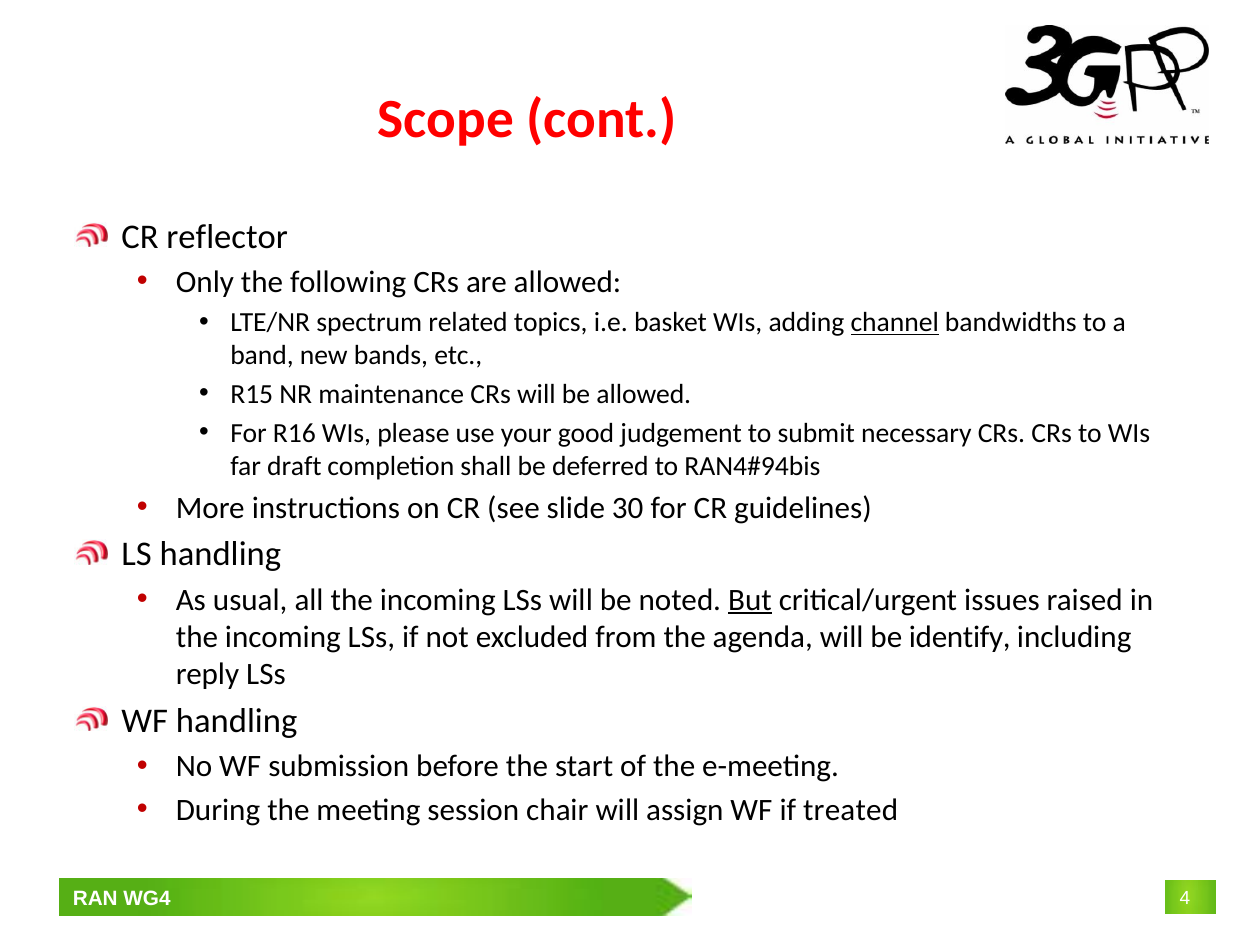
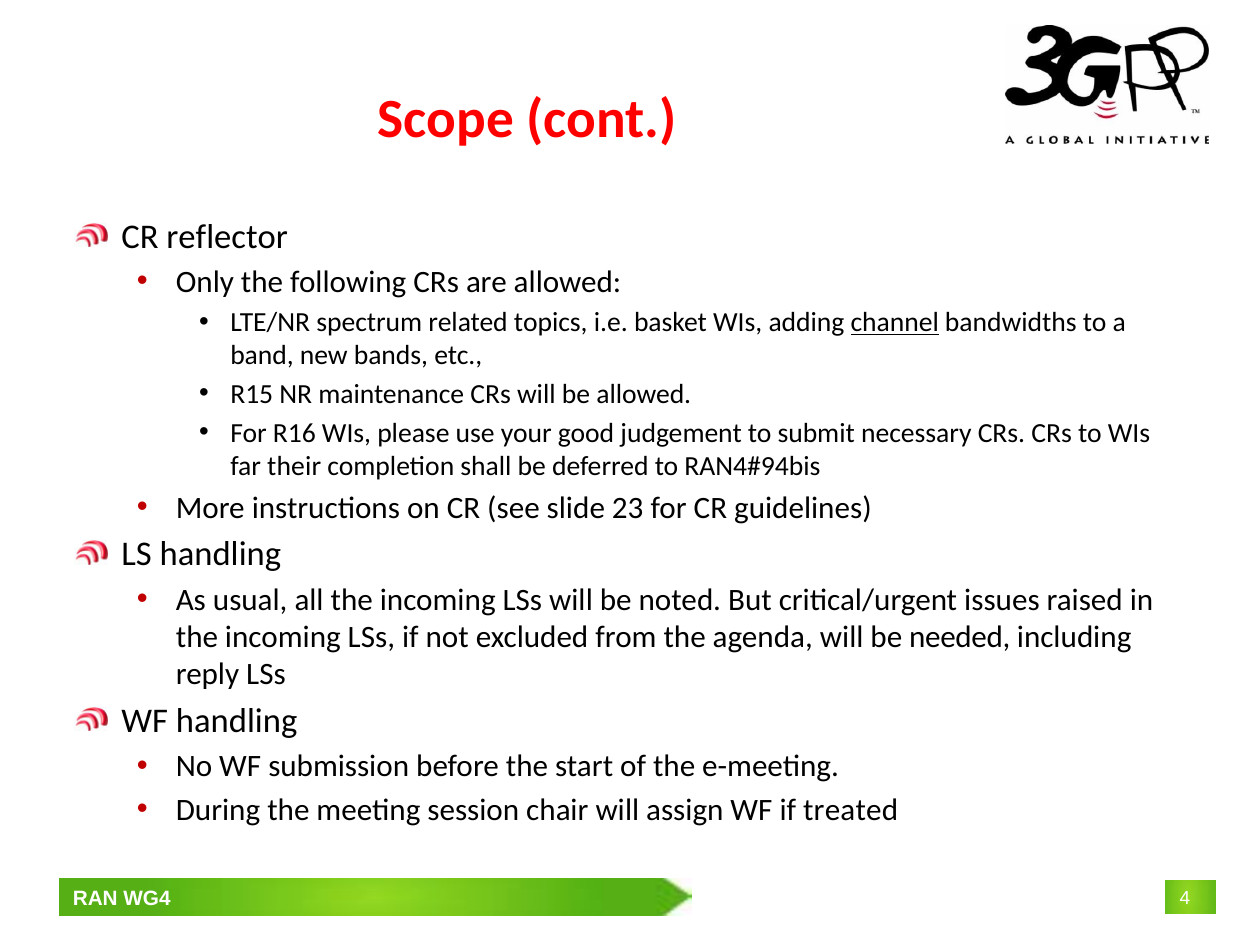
draft: draft -> their (294, 467)
30: 30 -> 23 (628, 508)
But underline: present -> none (750, 600)
identify: identify -> needed (960, 638)
